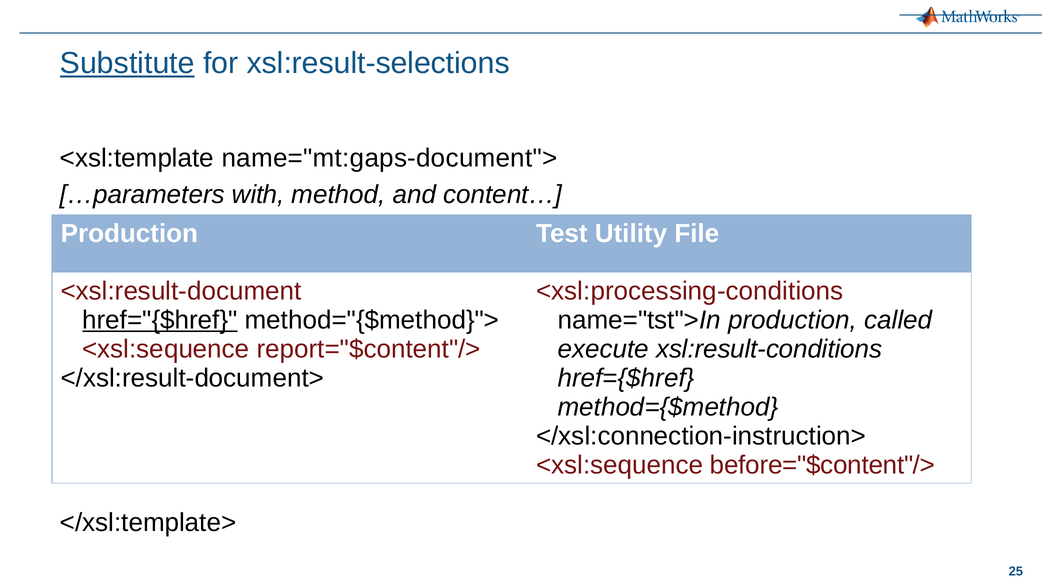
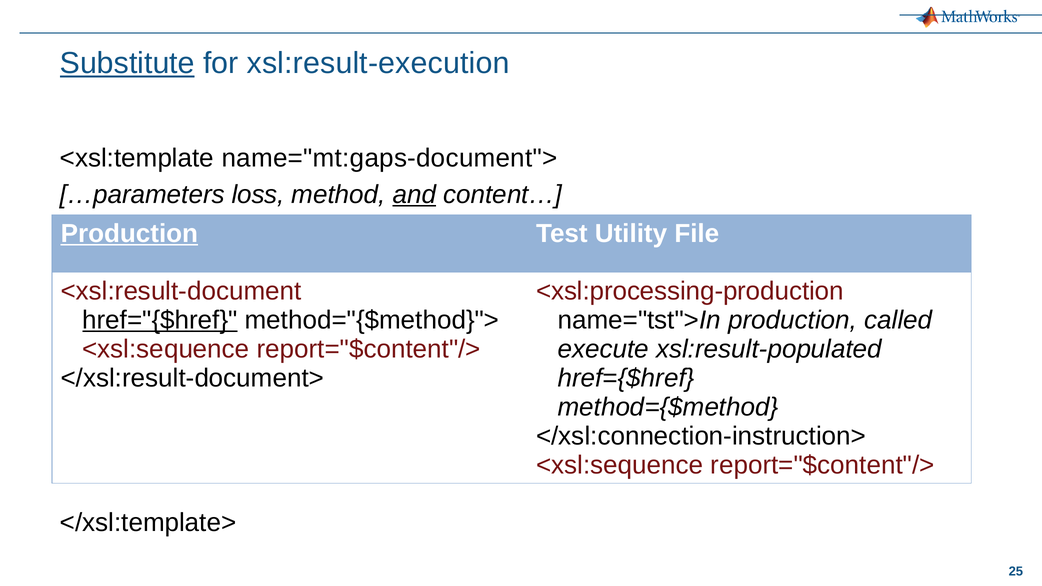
xsl:result-selections: xsl:result-selections -> xsl:result-execution (378, 63)
with: with -> loss (258, 195)
and underline: none -> present (414, 195)
Production underline: none -> present (129, 234)
<xsl:processing-conditions: <xsl:processing-conditions -> <xsl:processing-production (690, 291)
xsl:result-conditions: xsl:result-conditions -> xsl:result-populated (769, 349)
before="$content"/>: before="$content"/> -> report="$content"/> (822, 465)
